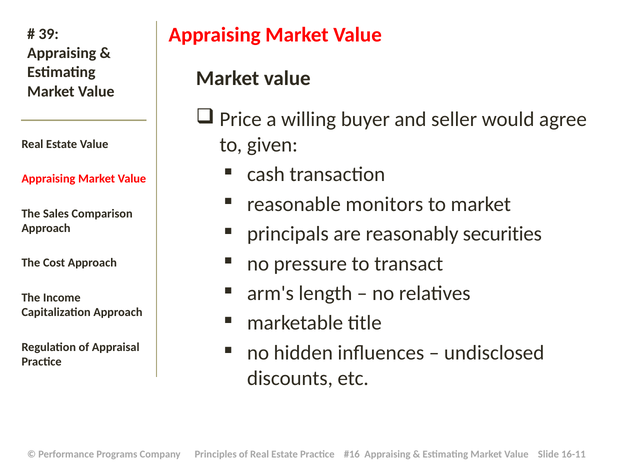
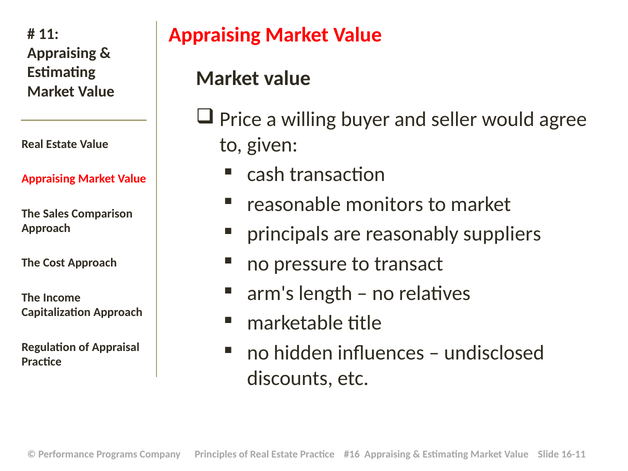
39: 39 -> 11 (49, 34)
securities: securities -> suppliers (502, 234)
